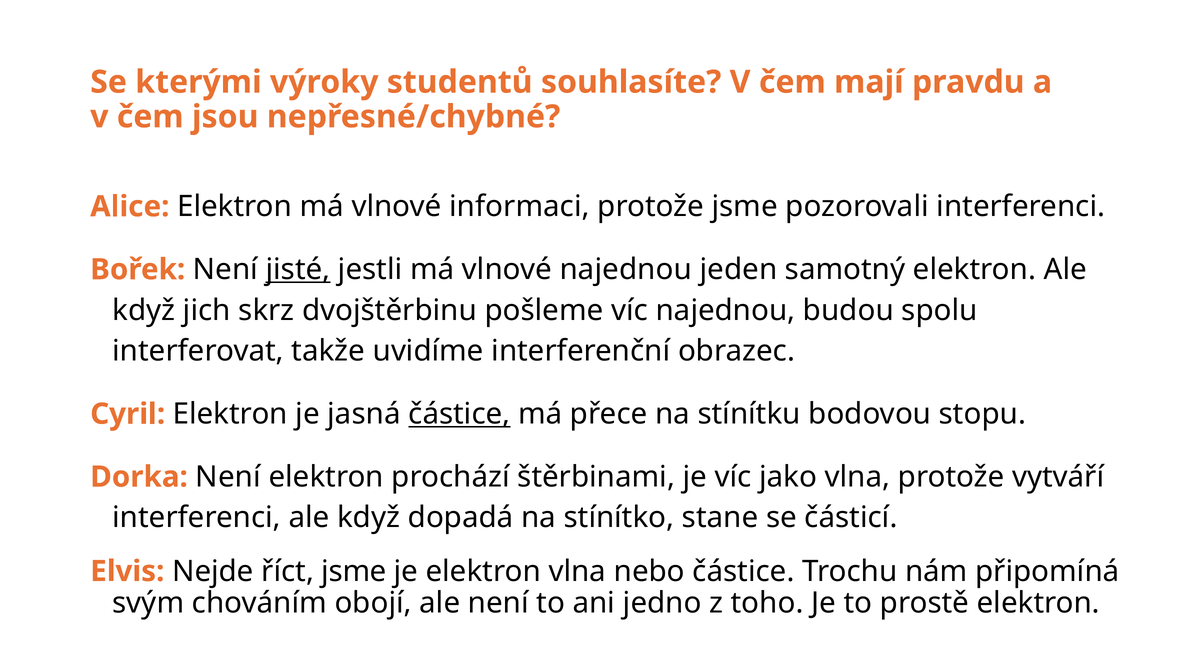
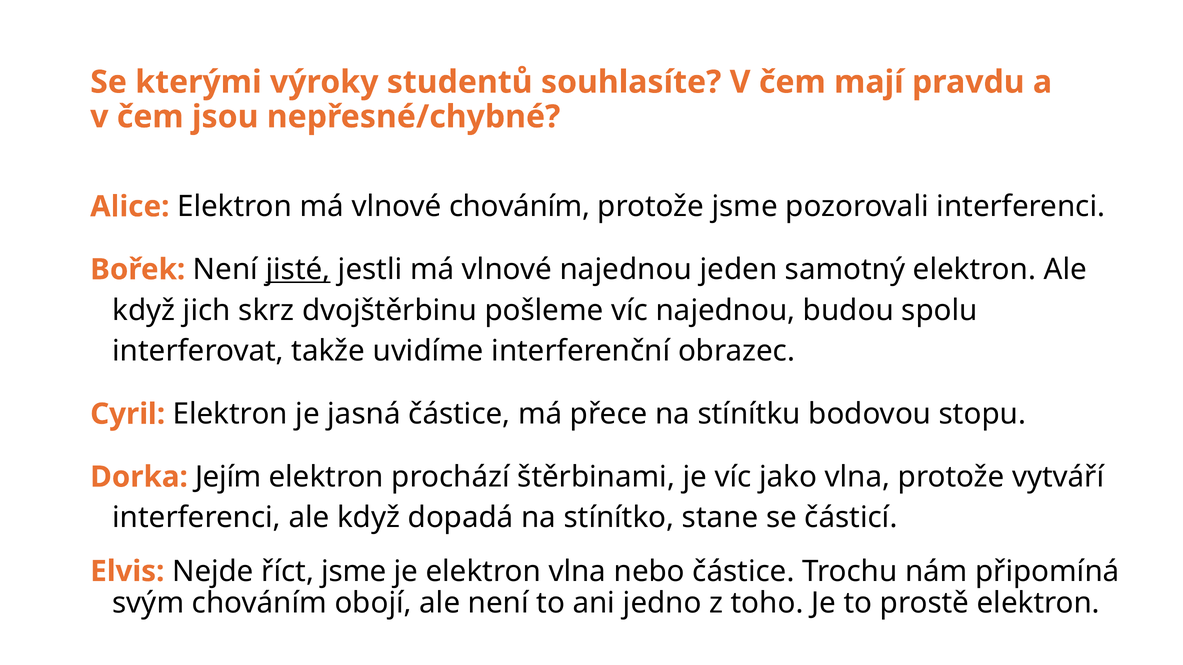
vlnové informaci: informaci -> chováním (520, 207)
částice underline: present -> none (459, 414)
Dorka Není: Není -> Jejím (228, 477)
